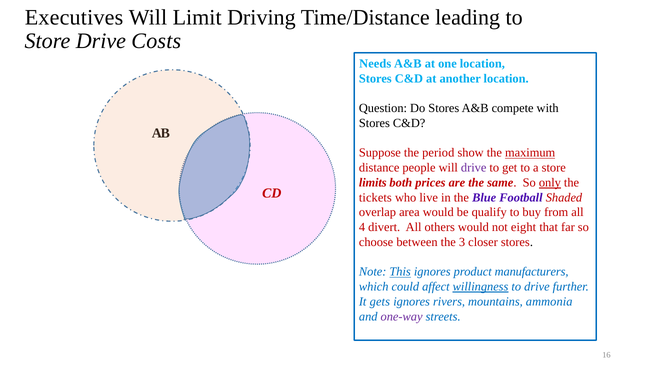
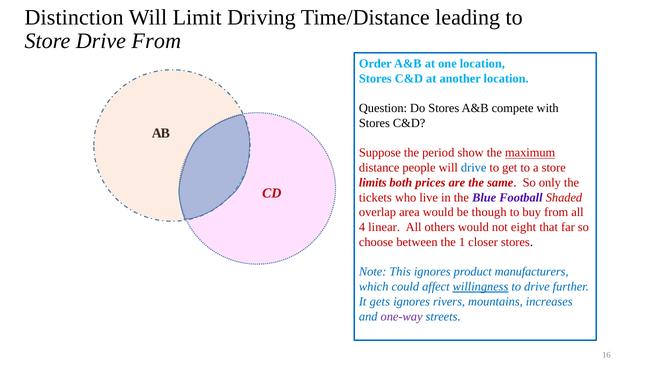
Executives: Executives -> Distinction (74, 17)
Drive Costs: Costs -> From (156, 41)
Needs: Needs -> Order (375, 64)
drive colour: purple -> blue (474, 168)
only underline: present -> none (550, 183)
qualify: qualify -> though (489, 212)
divert: divert -> linear (384, 227)
3: 3 -> 1 (462, 242)
This underline: present -> none (400, 272)
ammonia: ammonia -> increases (549, 301)
